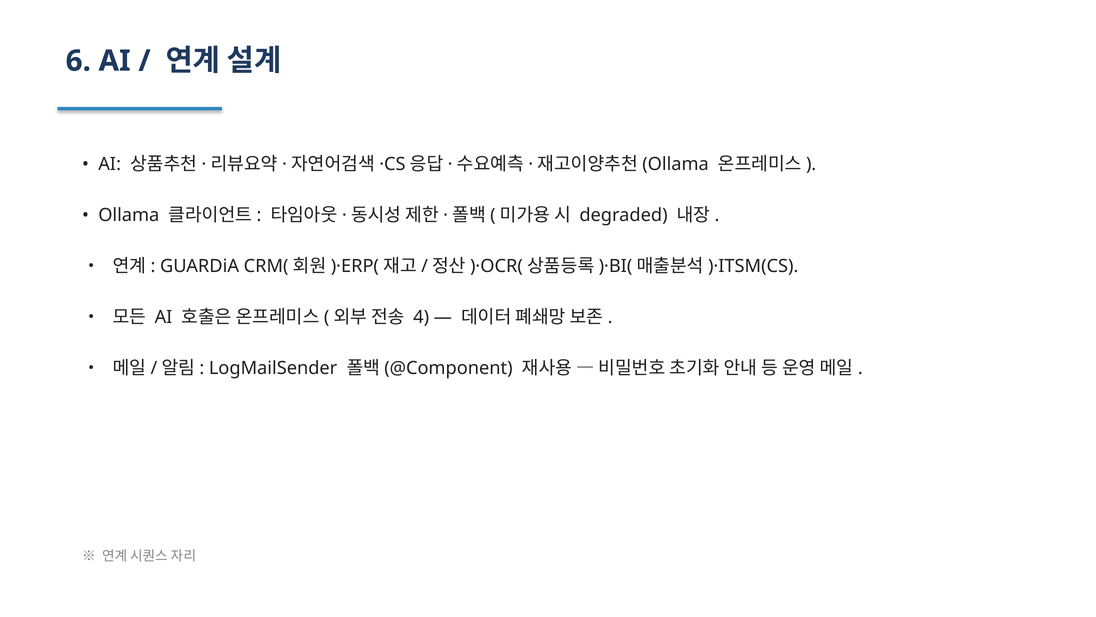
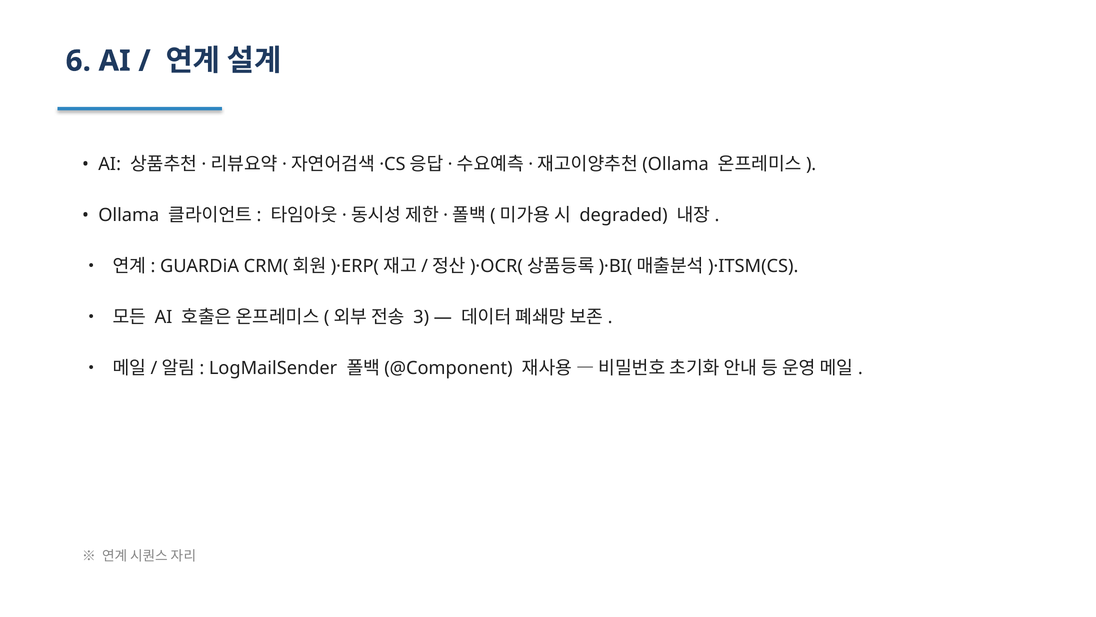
4: 4 -> 3 (421, 317)
